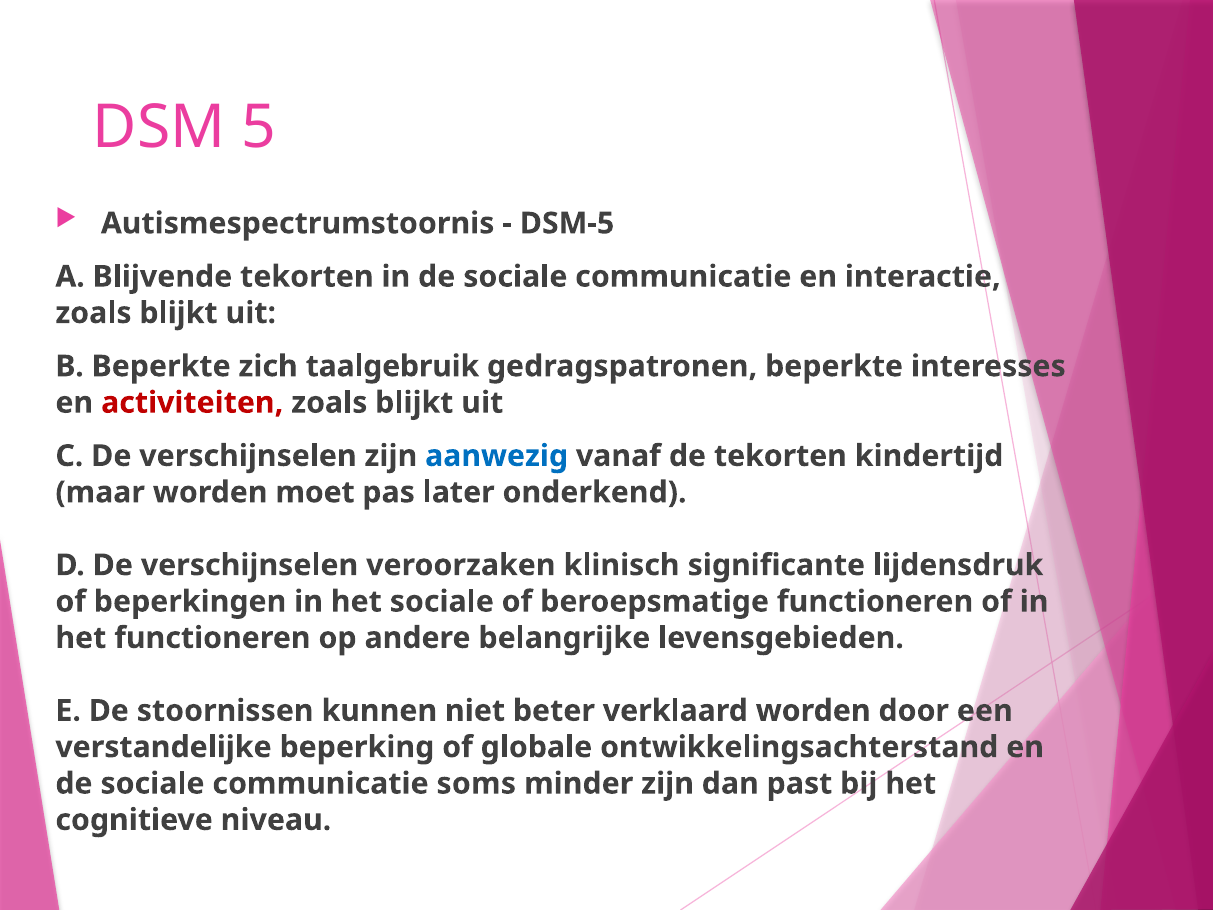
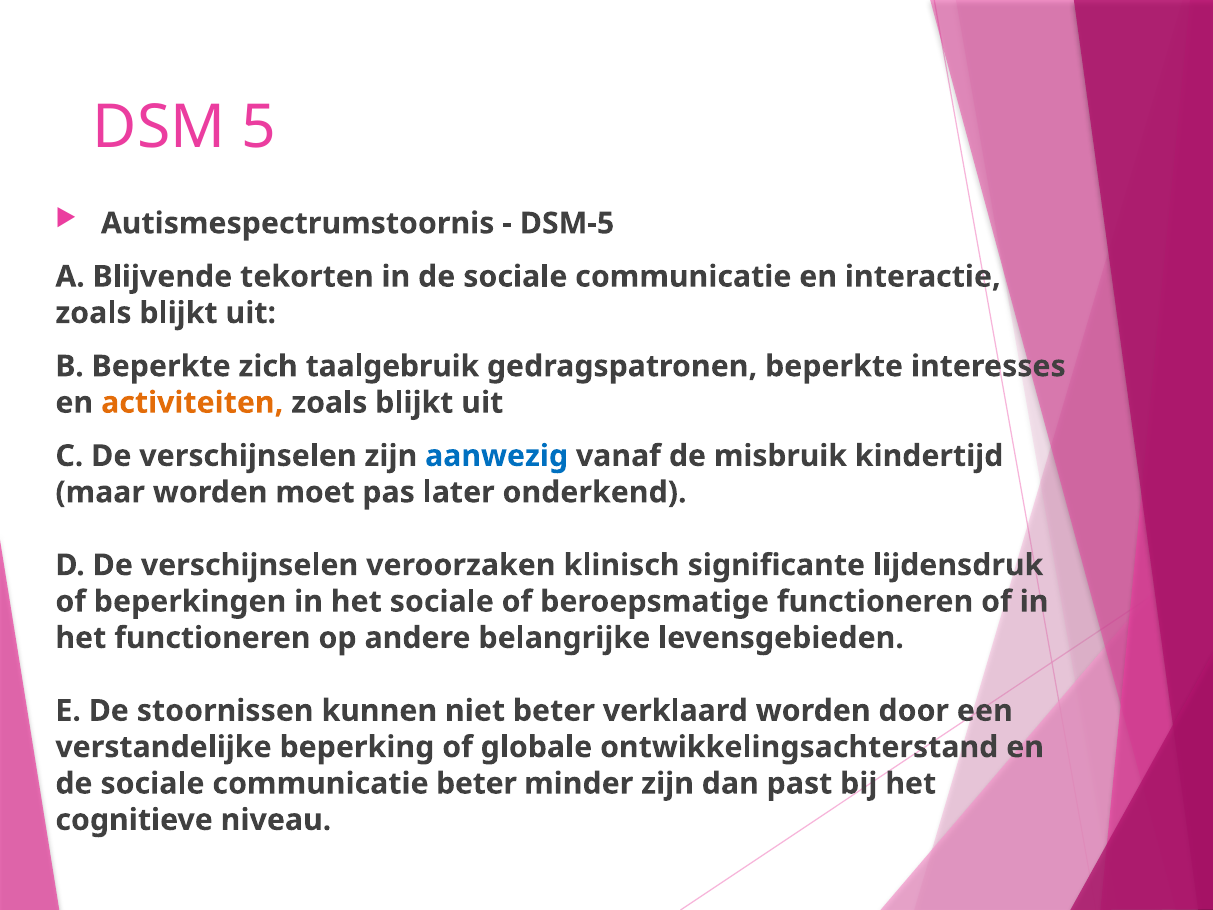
activiteiten colour: red -> orange (192, 403)
de tekorten: tekorten -> misbruik (780, 456)
communicatie soms: soms -> beter (477, 783)
